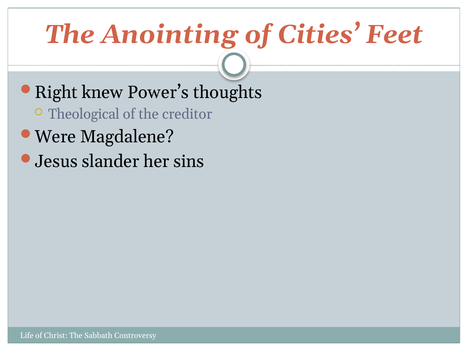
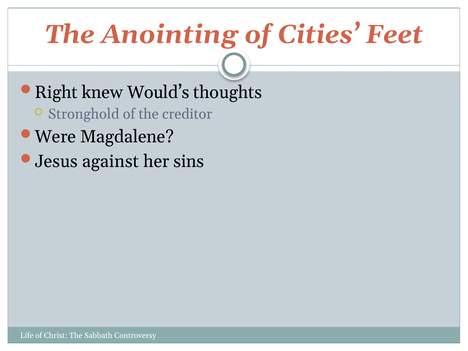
Power’s: Power’s -> Would’s (158, 92)
Theological: Theological -> Stronghold (84, 114)
slander: slander -> against (111, 161)
